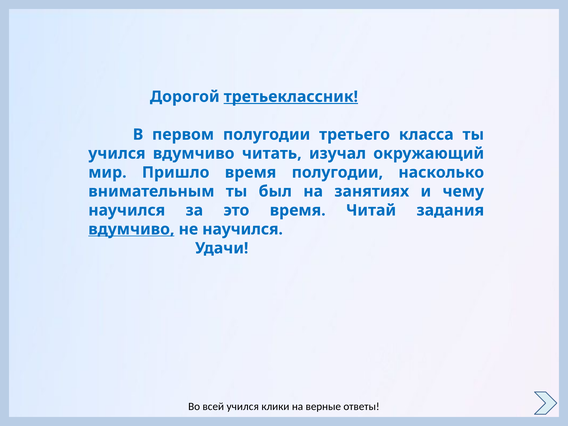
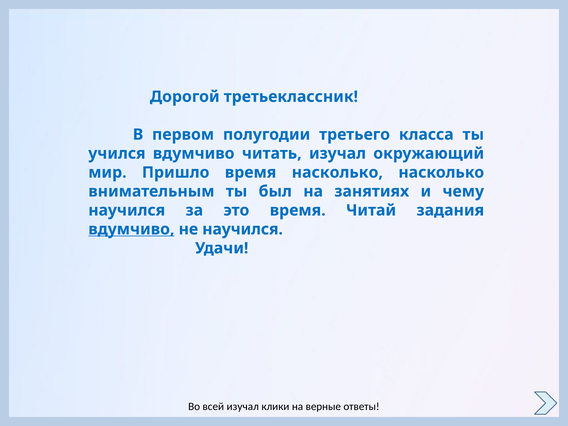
третьеклассник underline: present -> none (291, 97)
время полугодии: полугодии -> насколько (337, 172)
всей учился: учился -> изучал (243, 407)
